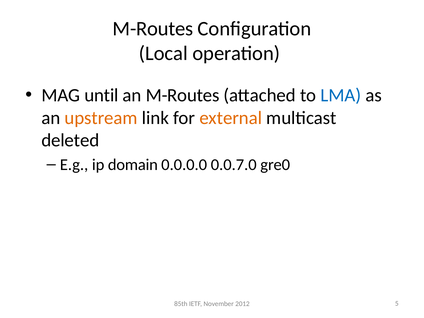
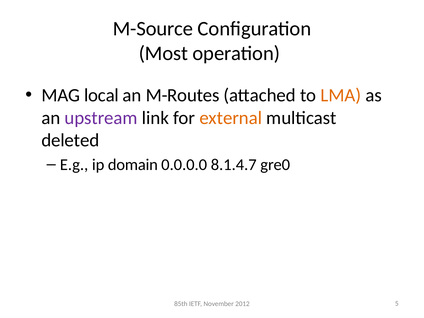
M-Routes: M-Routes -> M-Source (153, 29)
Local: Local -> Most (163, 53)
until: until -> local (101, 95)
LMA colour: blue -> orange (341, 95)
upstream colour: orange -> purple (101, 118)
0.0.7.0: 0.0.7.0 -> 8.1.4.7 (234, 165)
